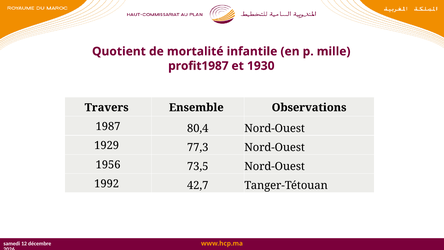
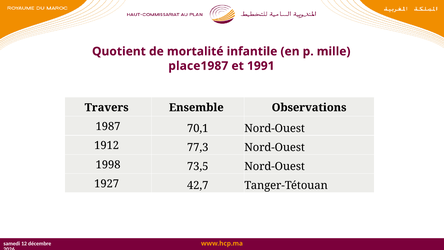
profit1987: profit1987 -> place1987 (198, 66)
1930: 1930 -> 1991 (261, 66)
80,4: 80,4 -> 70,1 (198, 128)
1929: 1929 -> 1912 (107, 146)
1956: 1956 -> 1998 (108, 165)
1992: 1992 -> 1927 (107, 184)
